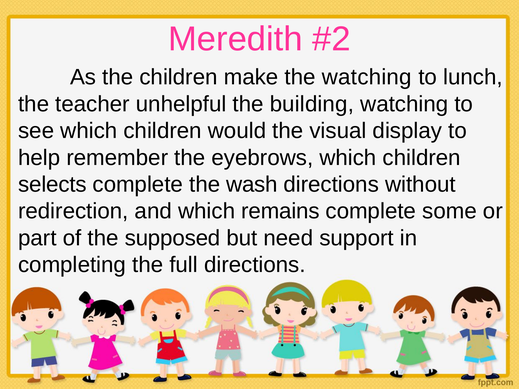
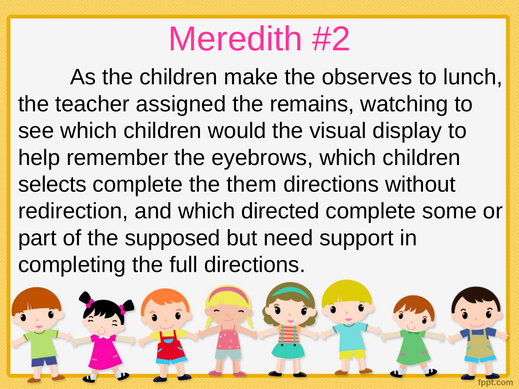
the watching: watching -> observes (367, 77)
unhelpful: unhelpful -> assigned (181, 104)
building: building -> remains (312, 104)
wash: wash -> them (252, 185)
remains: remains -> directed (280, 211)
